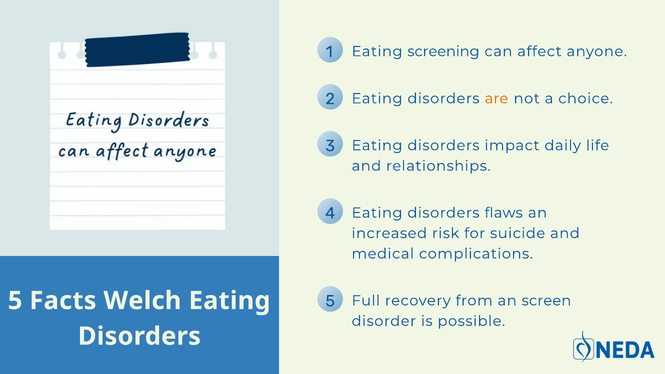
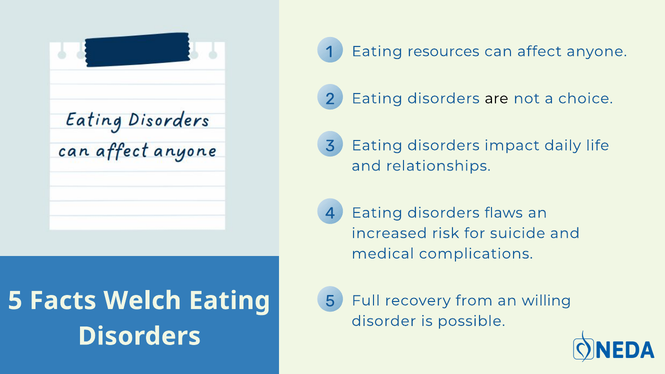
screening: screening -> resources (443, 51)
are colour: orange -> black (496, 99)
screen: screen -> willing (546, 301)
